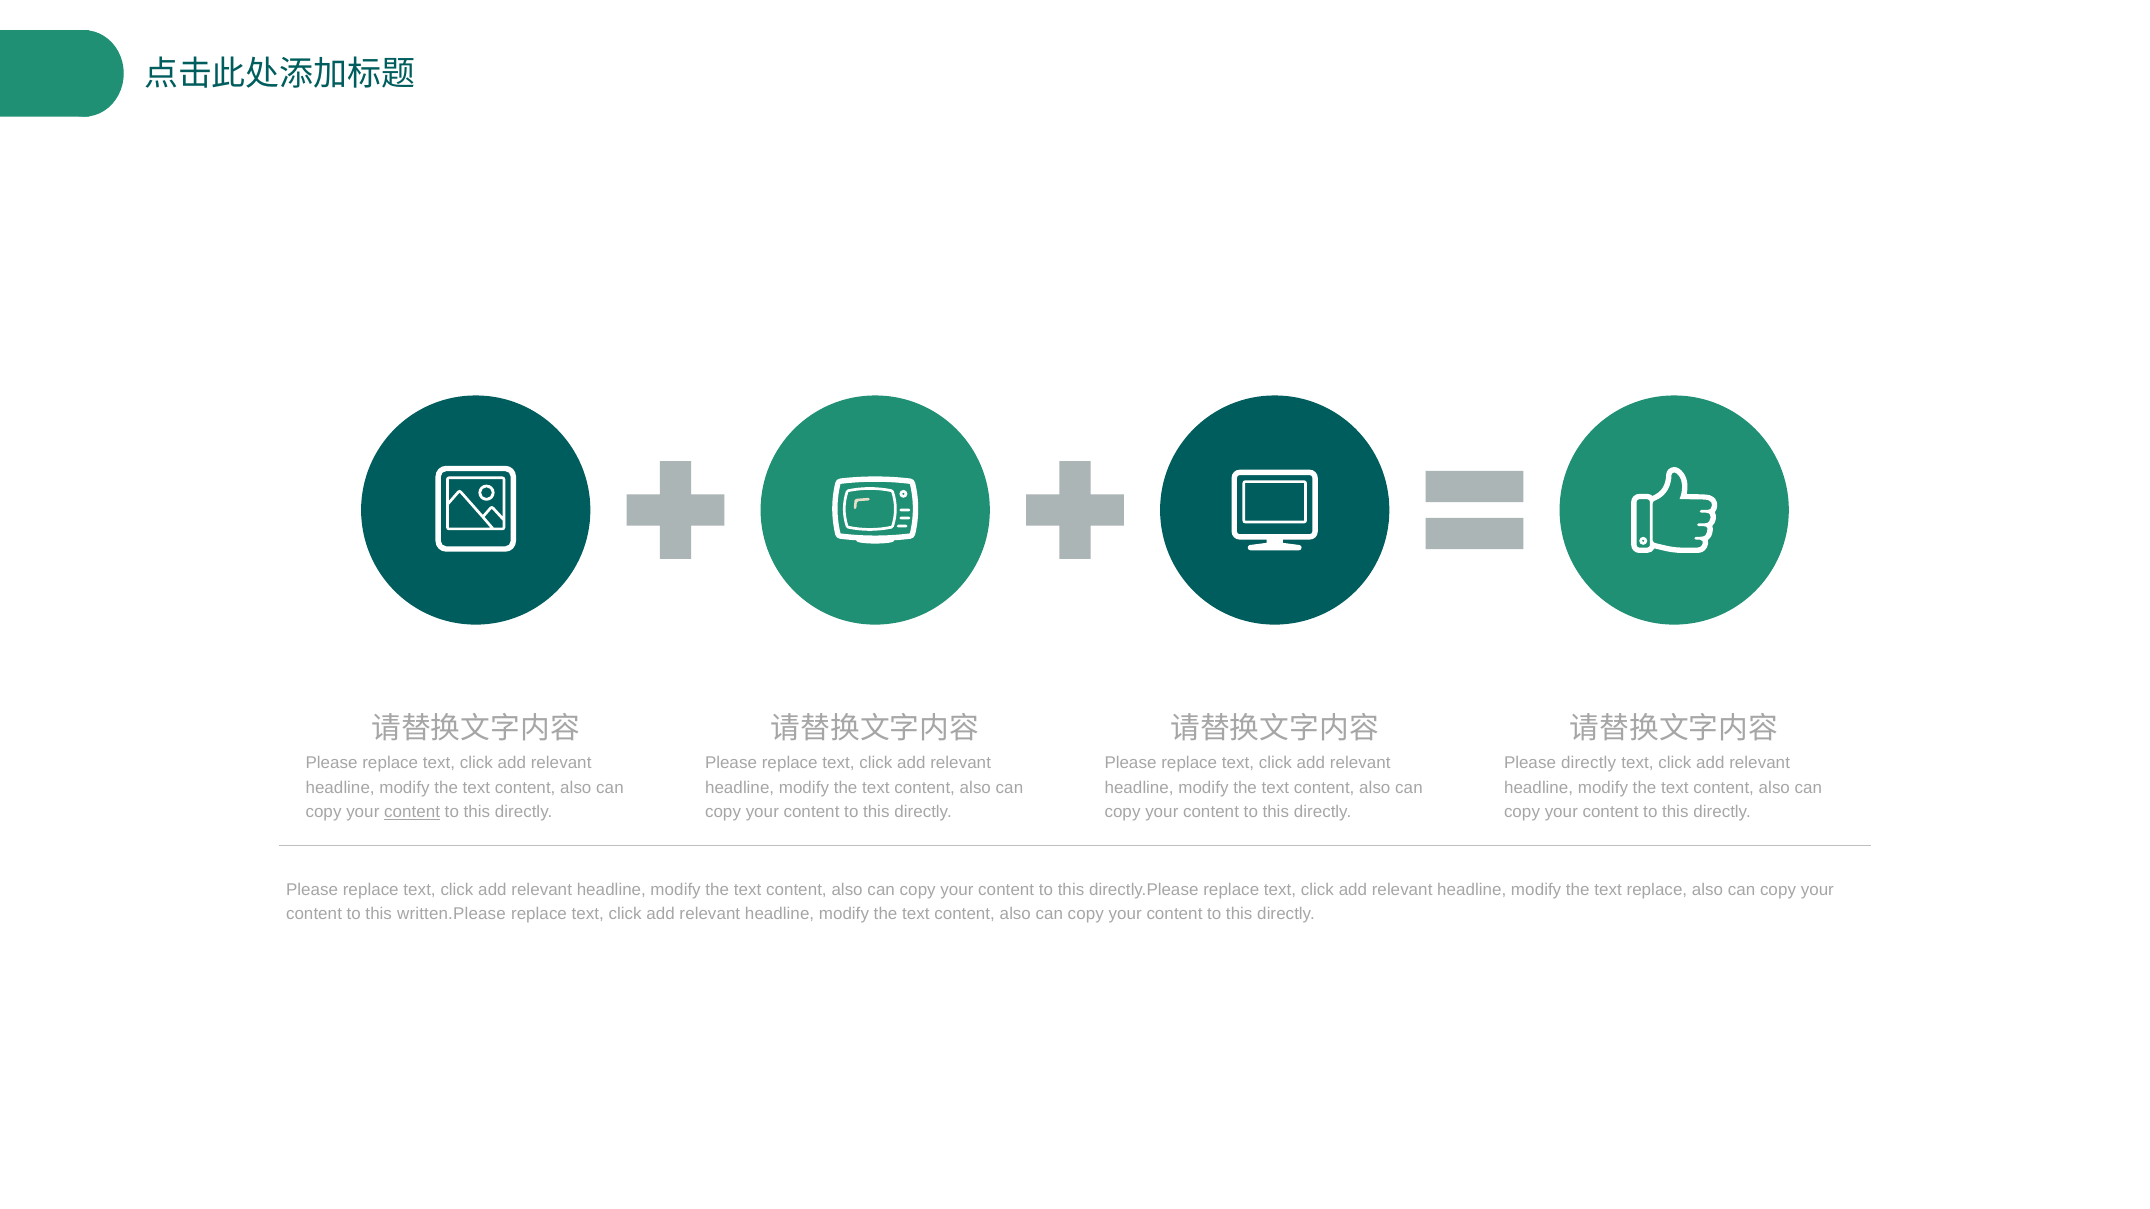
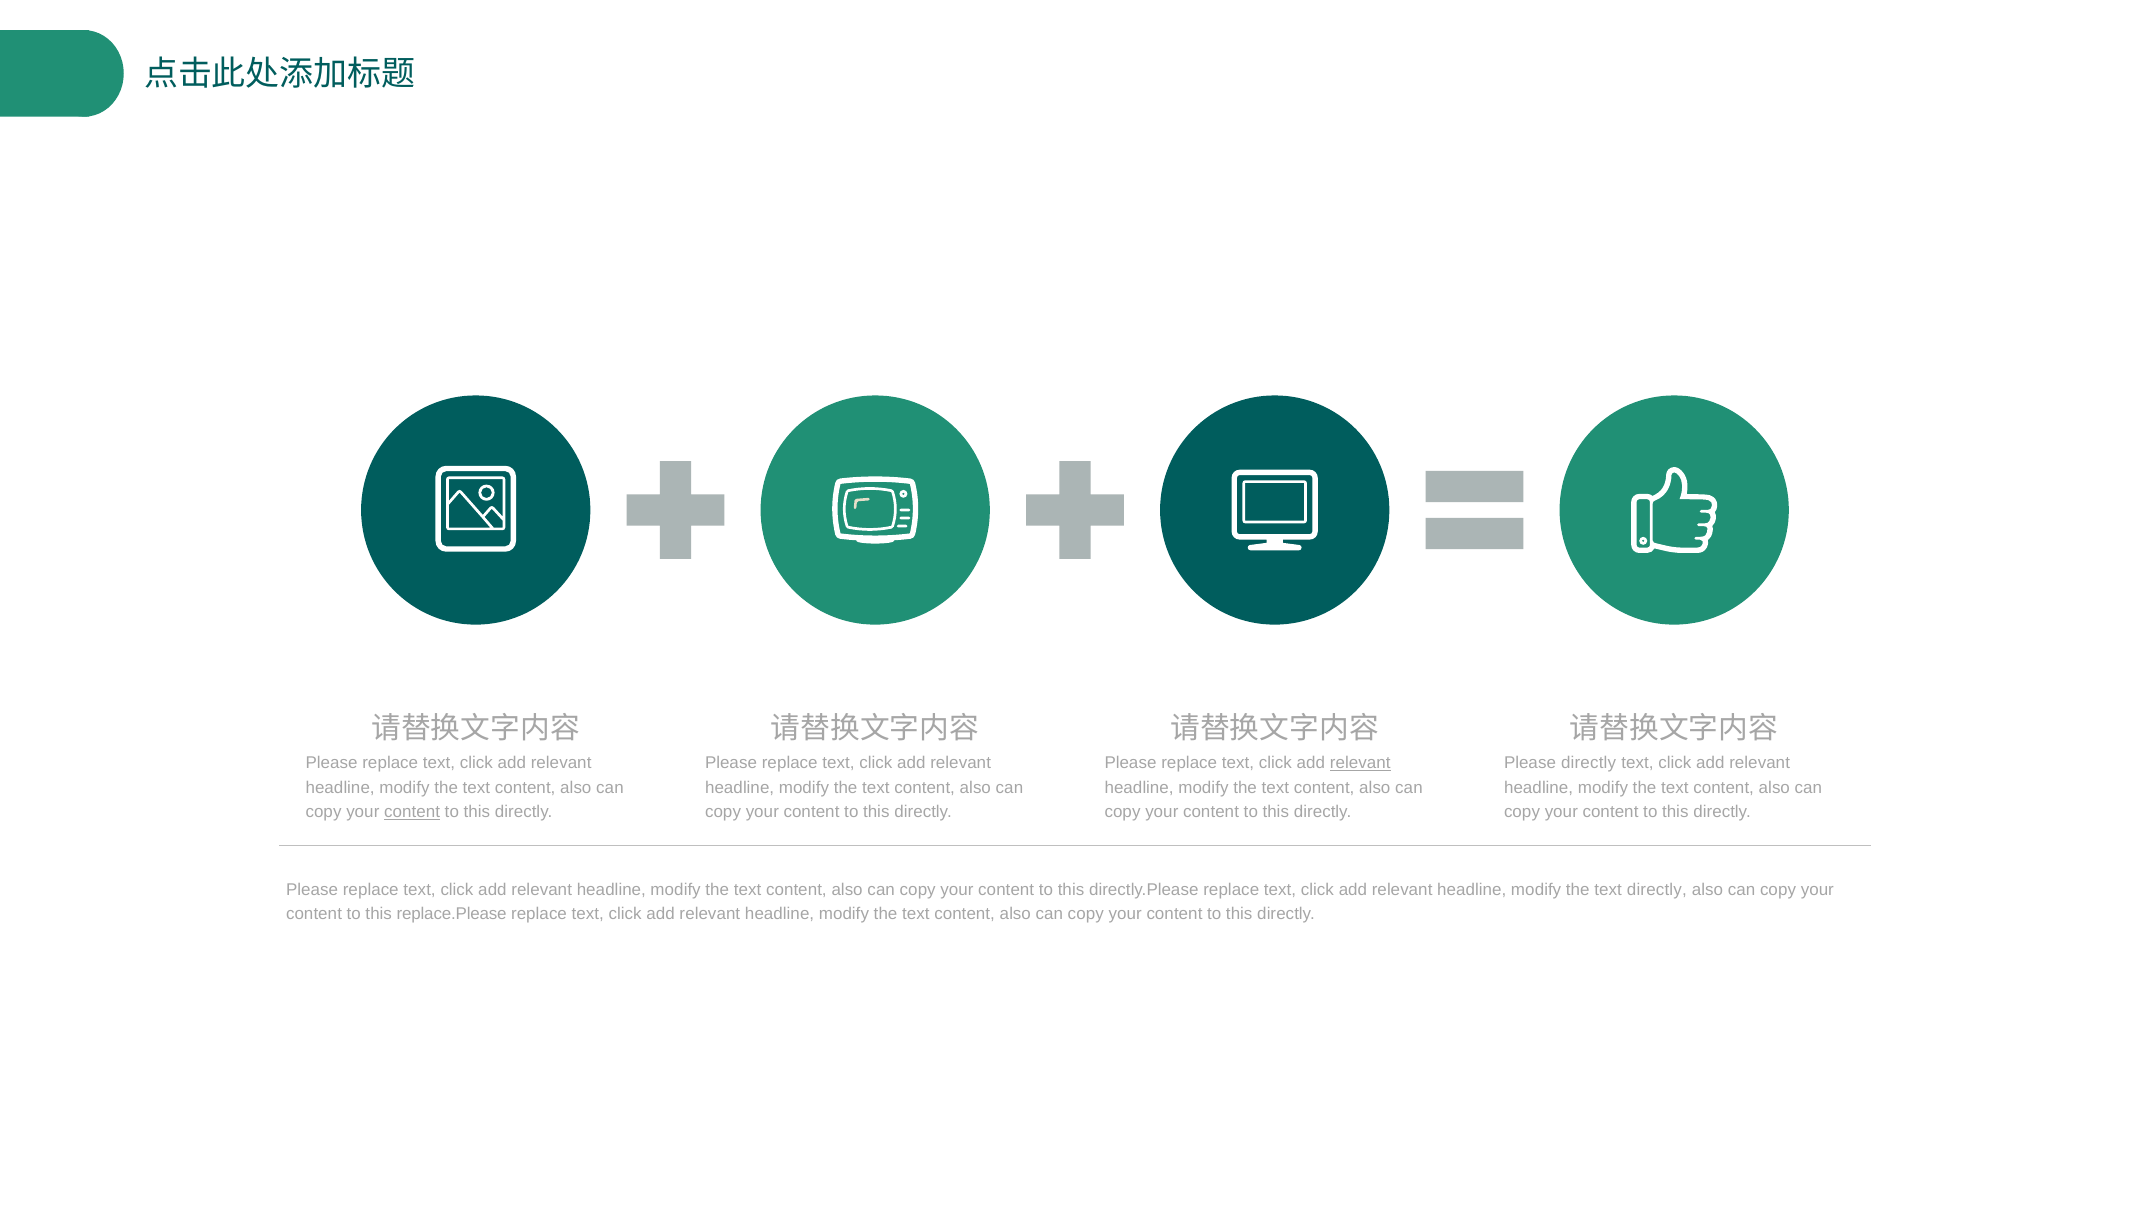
relevant underline: none -> present (1360, 763)
text replace: replace -> directly (1657, 890)
written.Please: written.Please -> replace.Please (452, 915)
